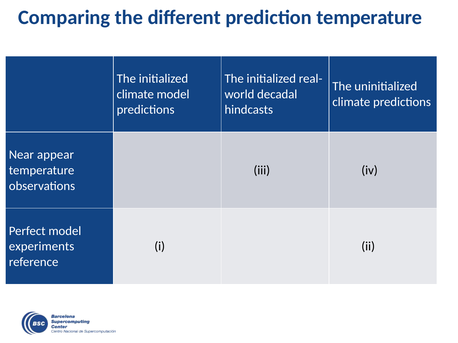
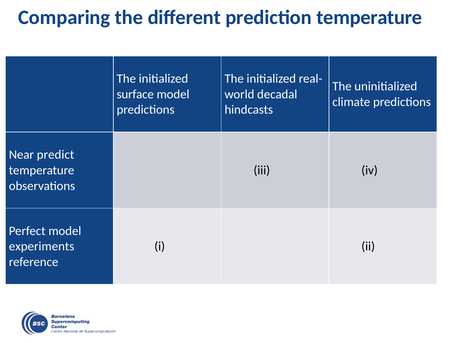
climate: climate -> surface (135, 94)
appear: appear -> predict (56, 155)
